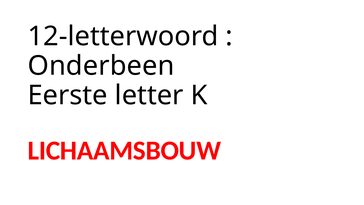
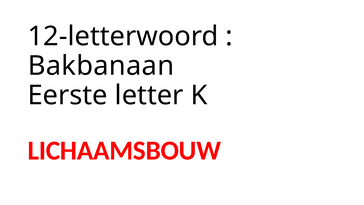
Onderbeen: Onderbeen -> Bakbanaan (101, 66)
